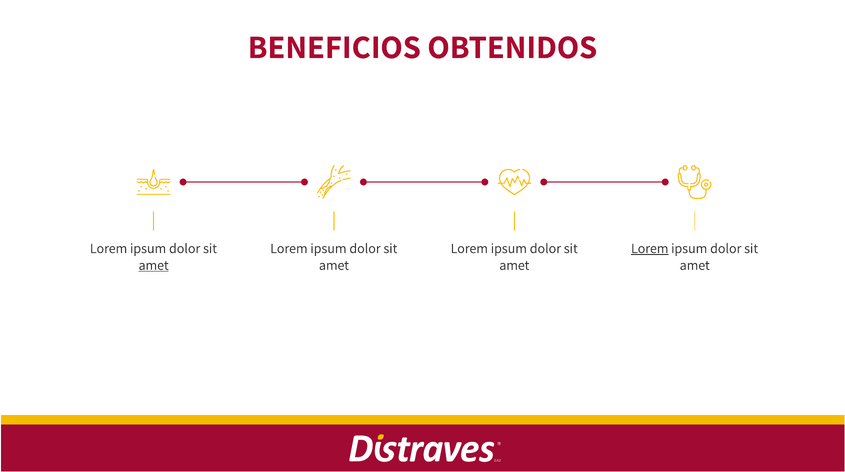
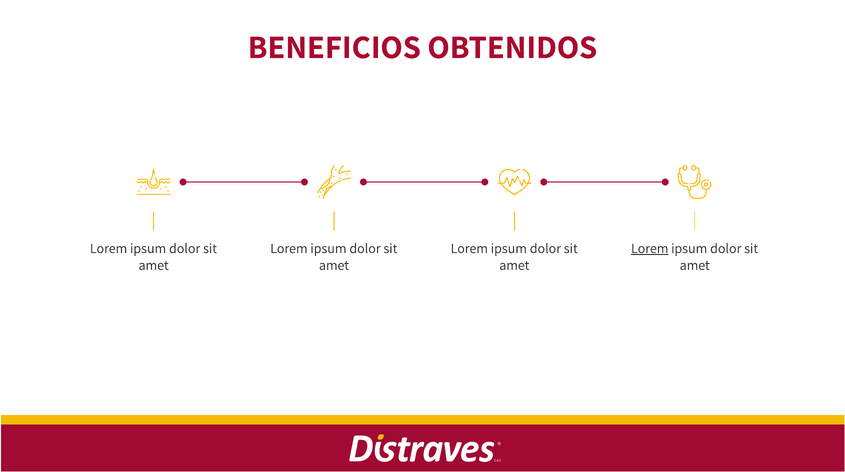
amet underline: present -> none (154, 265)
